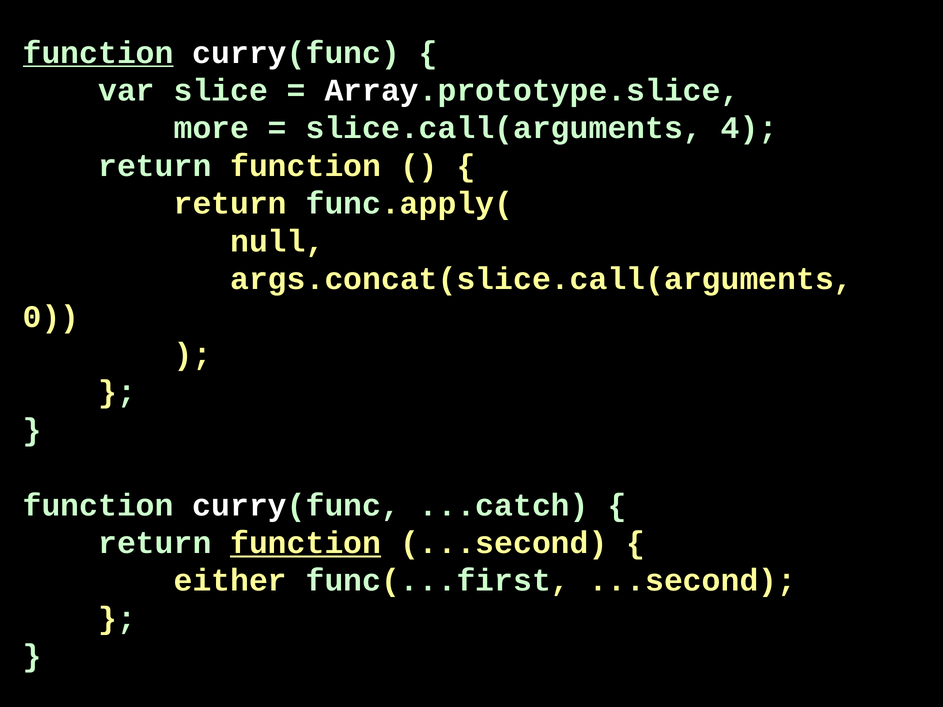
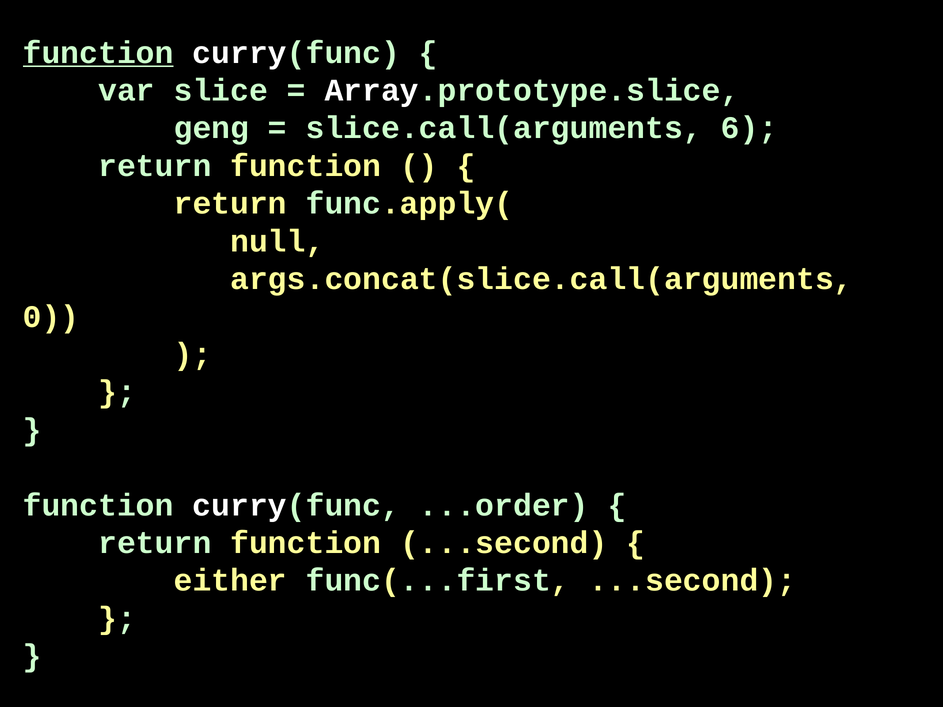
more: more -> geng (211, 128)
4: 4 -> 6 (749, 128)
...catch: ...catch -> ...order (504, 505)
function underline: present -> none (306, 543)
